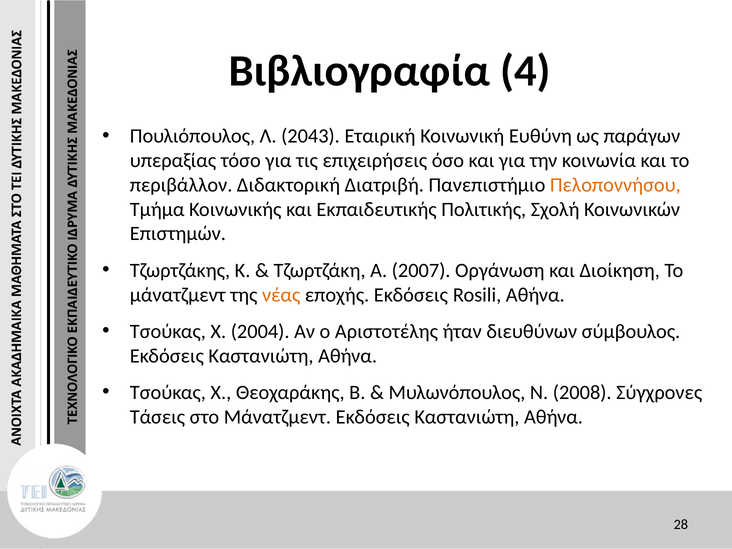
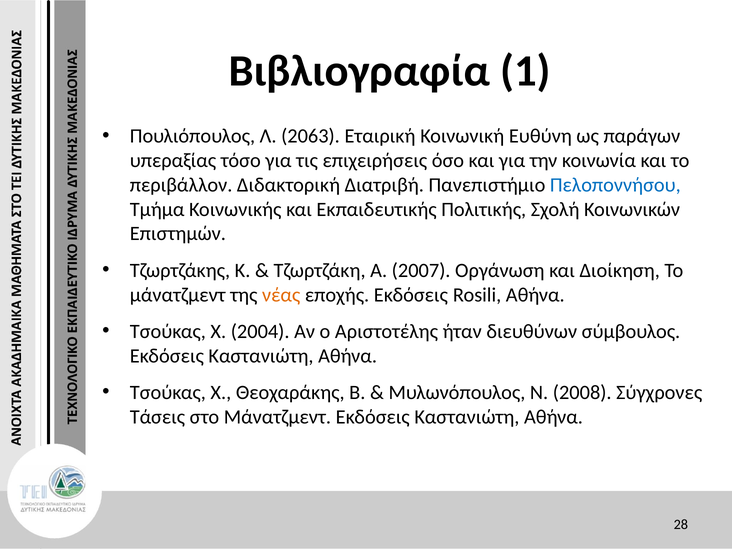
4: 4 -> 1 (525, 71)
2043: 2043 -> 2063 (311, 136)
Πελοποννήσου colour: orange -> blue (615, 185)
